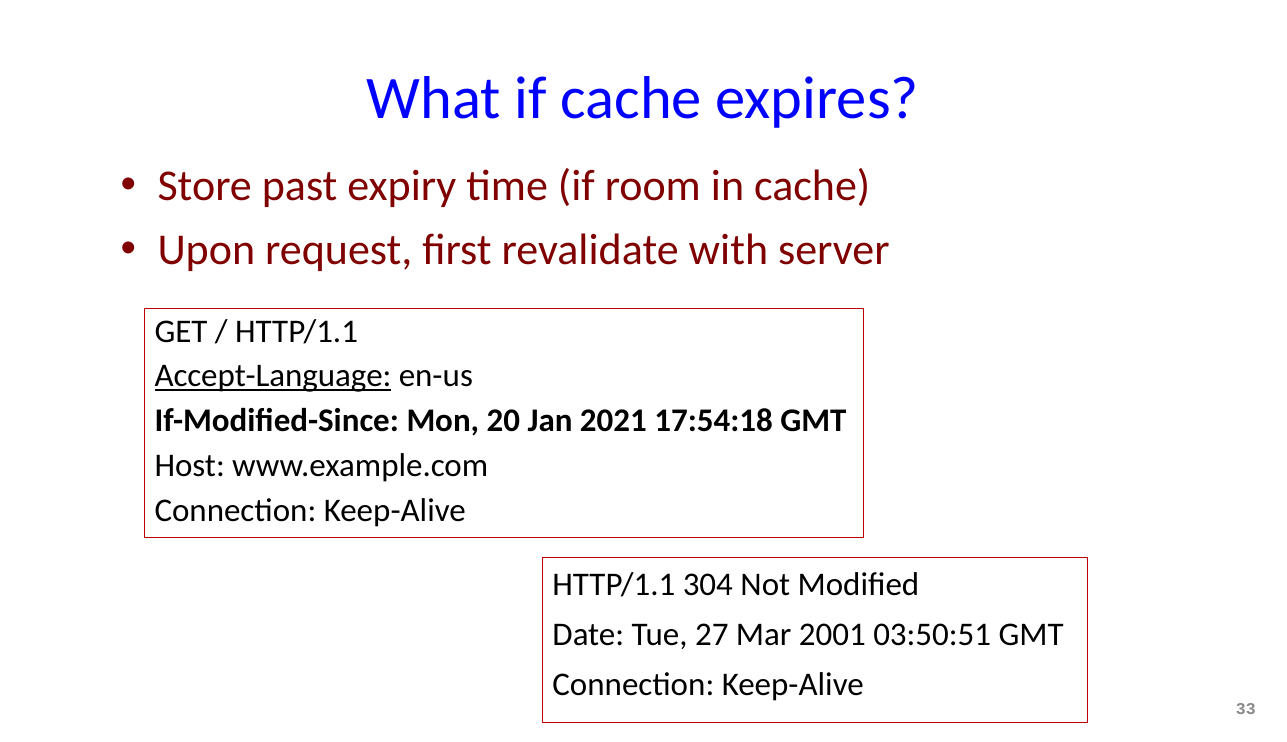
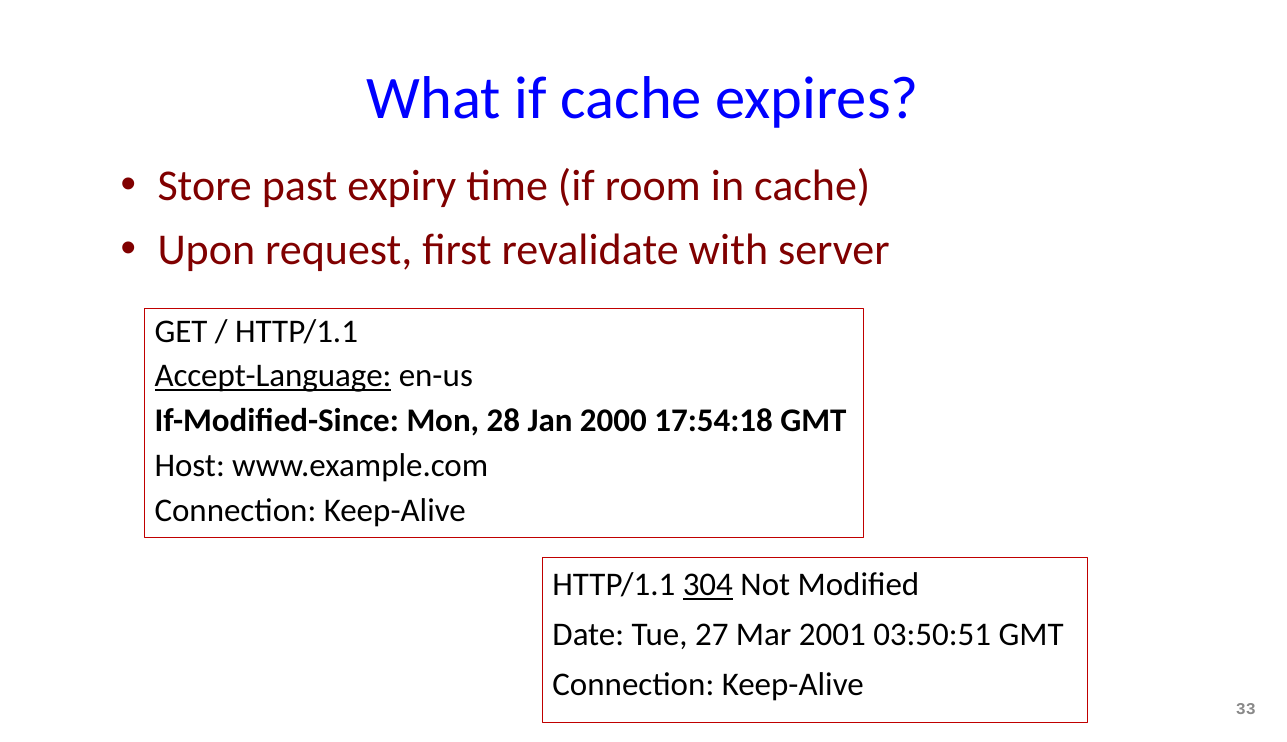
20: 20 -> 28 (503, 421)
2021: 2021 -> 2000 (613, 421)
304 underline: none -> present (708, 585)
